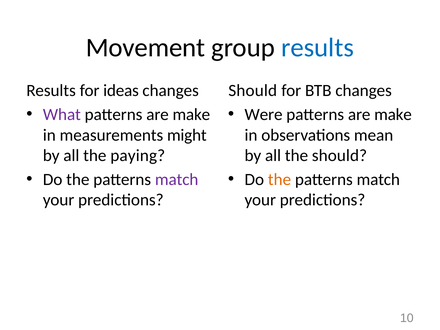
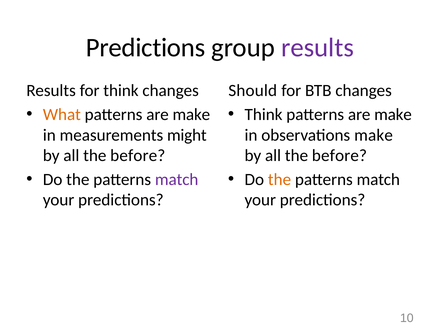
Movement: Movement -> Predictions (146, 48)
results colour: blue -> purple (317, 48)
for ideas: ideas -> think (121, 91)
What colour: purple -> orange (62, 115)
Were: Were -> Think (264, 115)
observations mean: mean -> make (374, 135)
paying: paying -> before (138, 156)
should: should -> before (339, 156)
